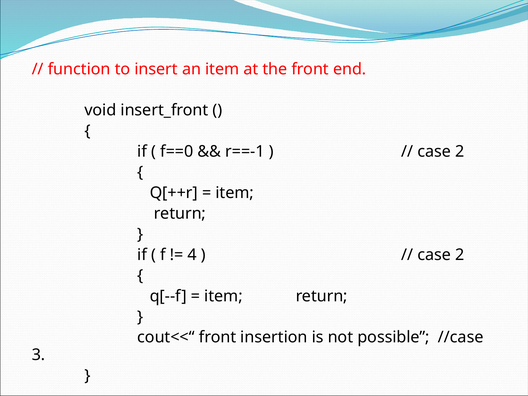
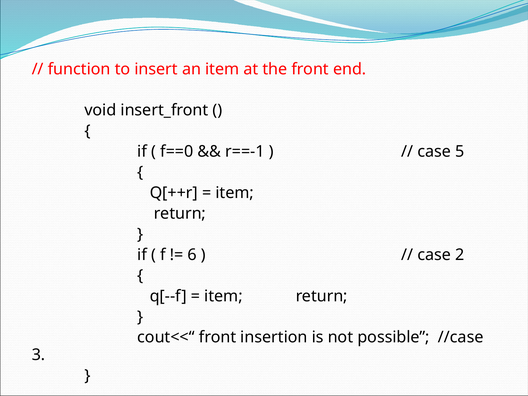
2: 2 -> 5 (460, 152)
4: 4 -> 6 (192, 255)
